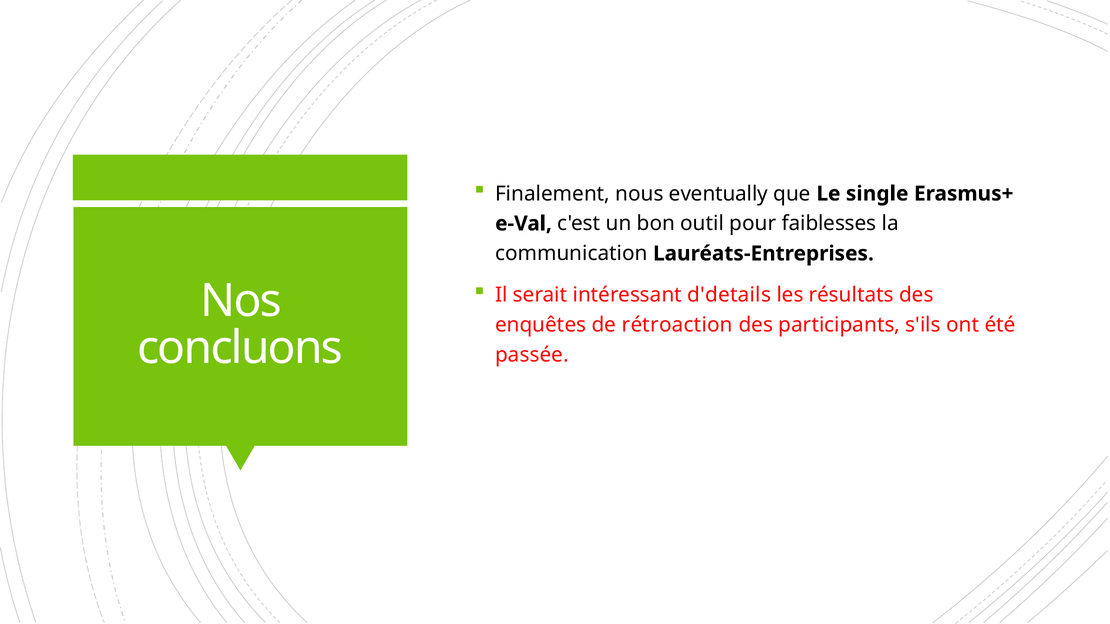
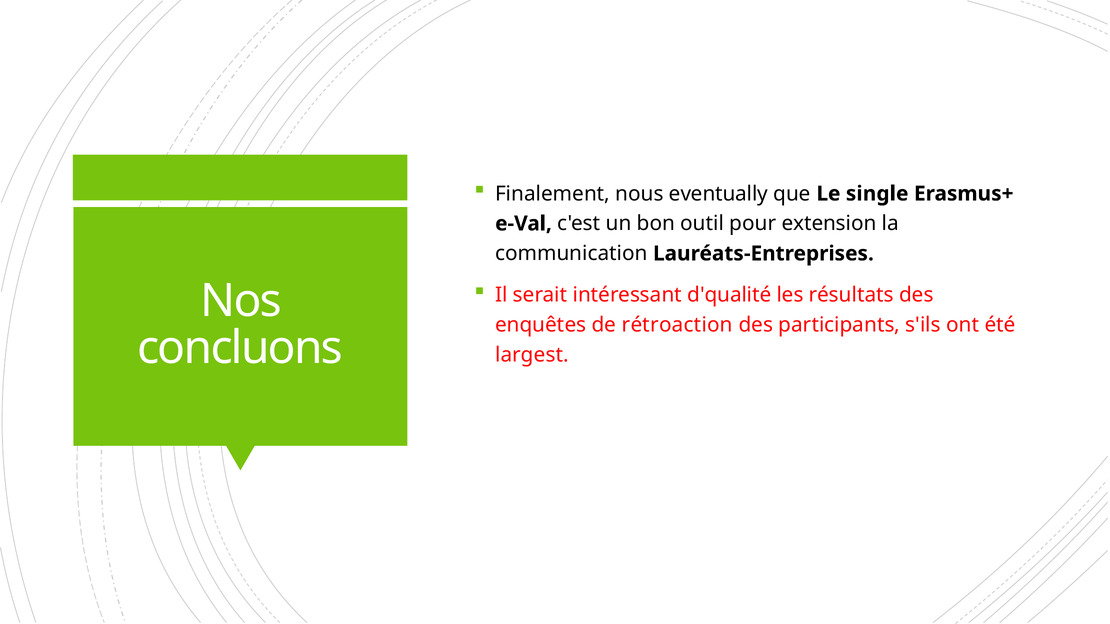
faiblesses: faiblesses -> extension (829, 224)
d'details: d'details -> d'qualité (729, 295)
passée: passée -> largest (532, 355)
